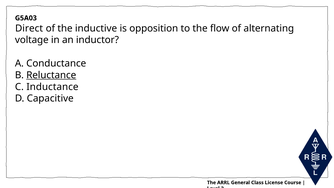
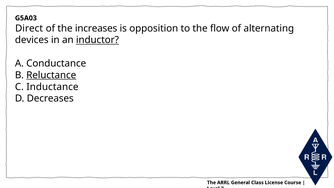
inductive: inductive -> increases (96, 28)
voltage: voltage -> devices (32, 40)
inductor underline: none -> present (97, 40)
Capacitive: Capacitive -> Decreases (50, 98)
